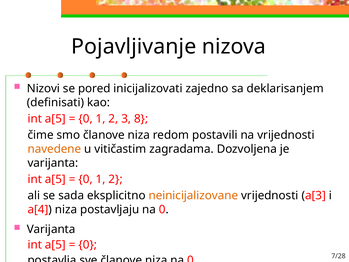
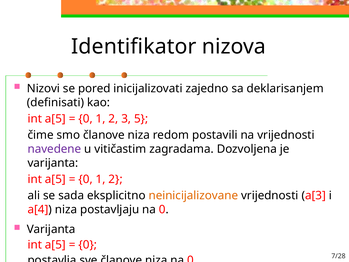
Pojavljivanje: Pojavljivanje -> Identifikator (134, 47)
8: 8 -> 5 (141, 119)
navedene colour: orange -> purple (54, 149)
